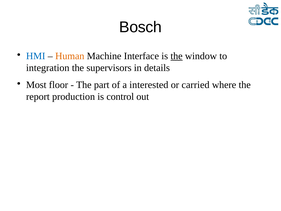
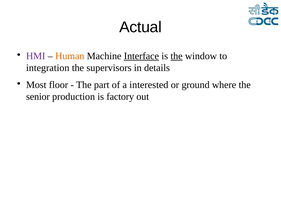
Bosch: Bosch -> Actual (141, 27)
HMI colour: blue -> purple (36, 56)
Interface underline: none -> present (141, 56)
carried: carried -> ground (196, 85)
report: report -> senior (38, 97)
control: control -> factory (120, 97)
